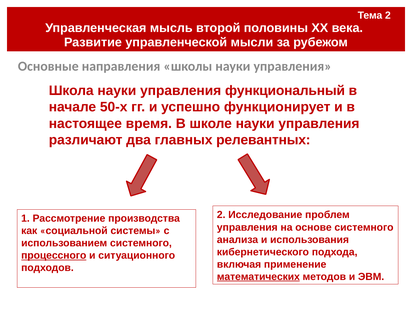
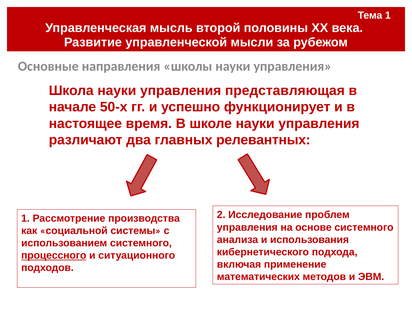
Тема 2: 2 -> 1 (388, 15)
функциональный: функциональный -> представляющая (285, 91)
математических underline: present -> none (258, 277)
